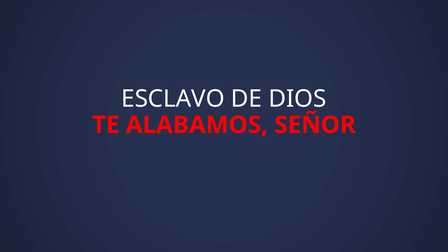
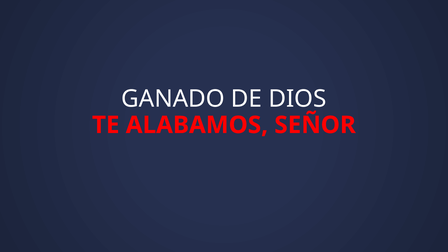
ESCLAVO: ESCLAVO -> GANADO (173, 99)
